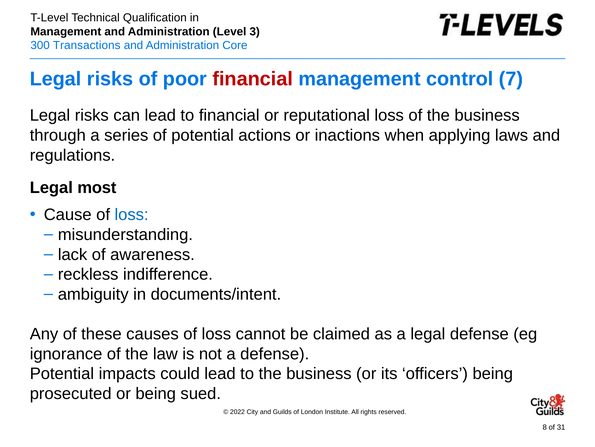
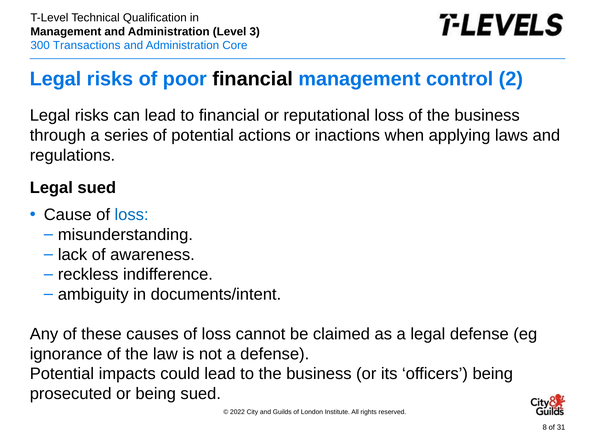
financial colour: red -> black (253, 79)
7: 7 -> 2 (511, 79)
Legal most: most -> sued (97, 187)
